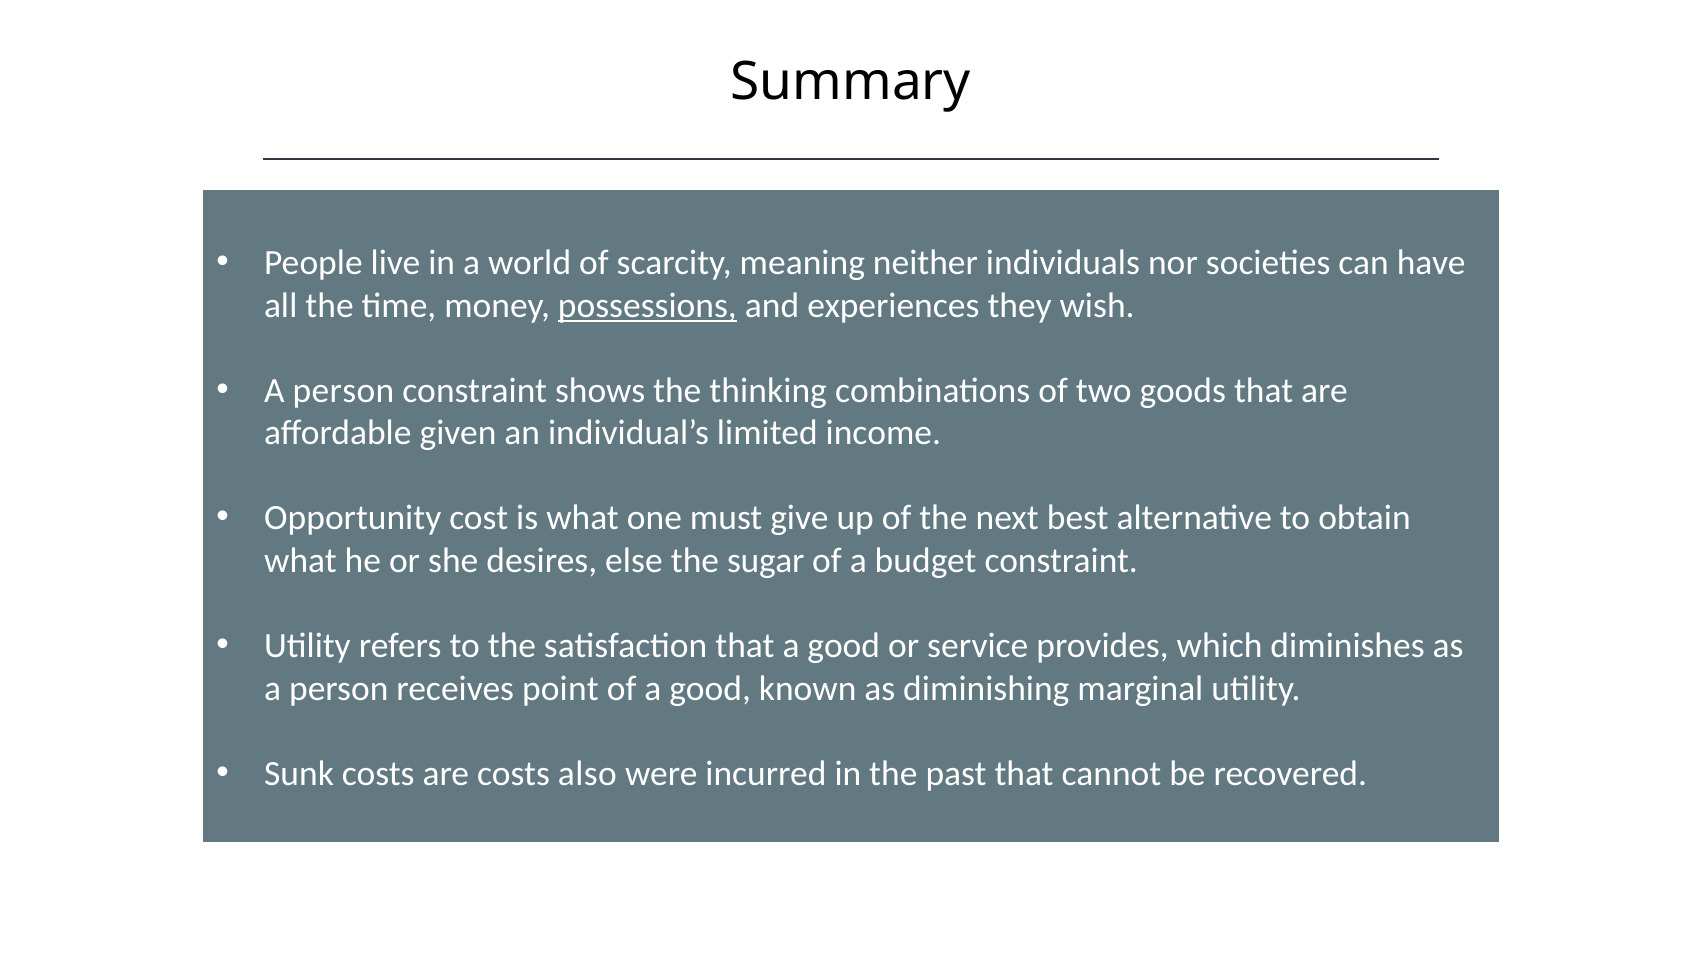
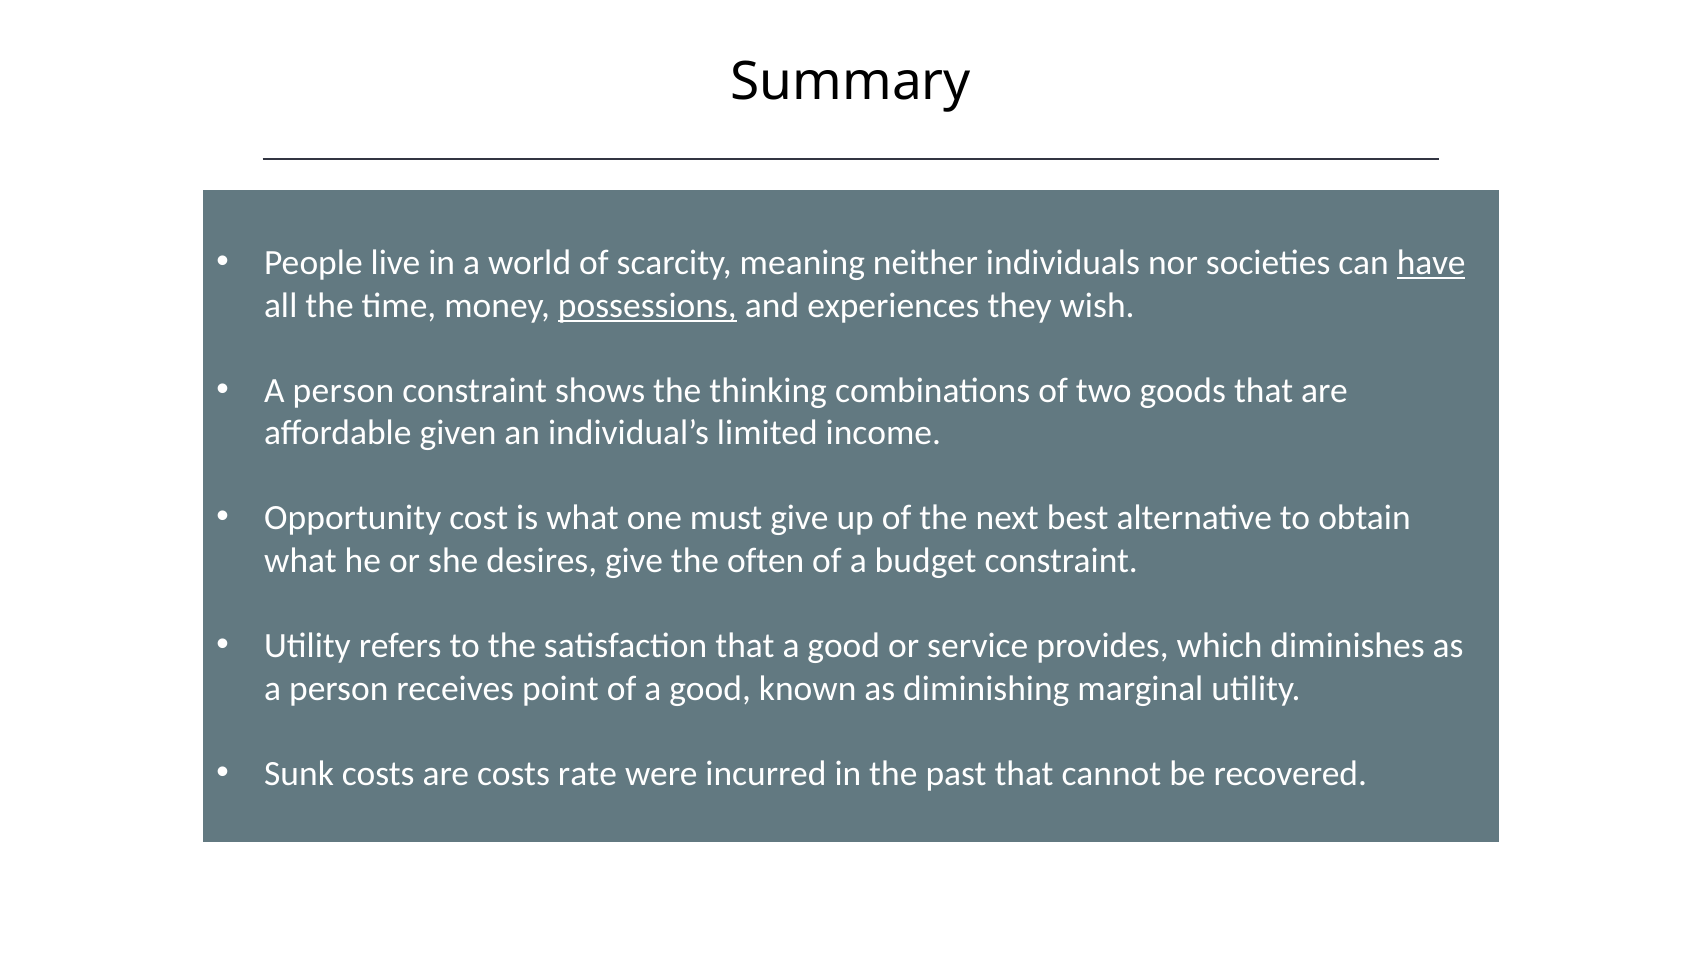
have underline: none -> present (1431, 263)
desires else: else -> give (634, 561)
sugar: sugar -> often (766, 561)
also: also -> rate (587, 774)
